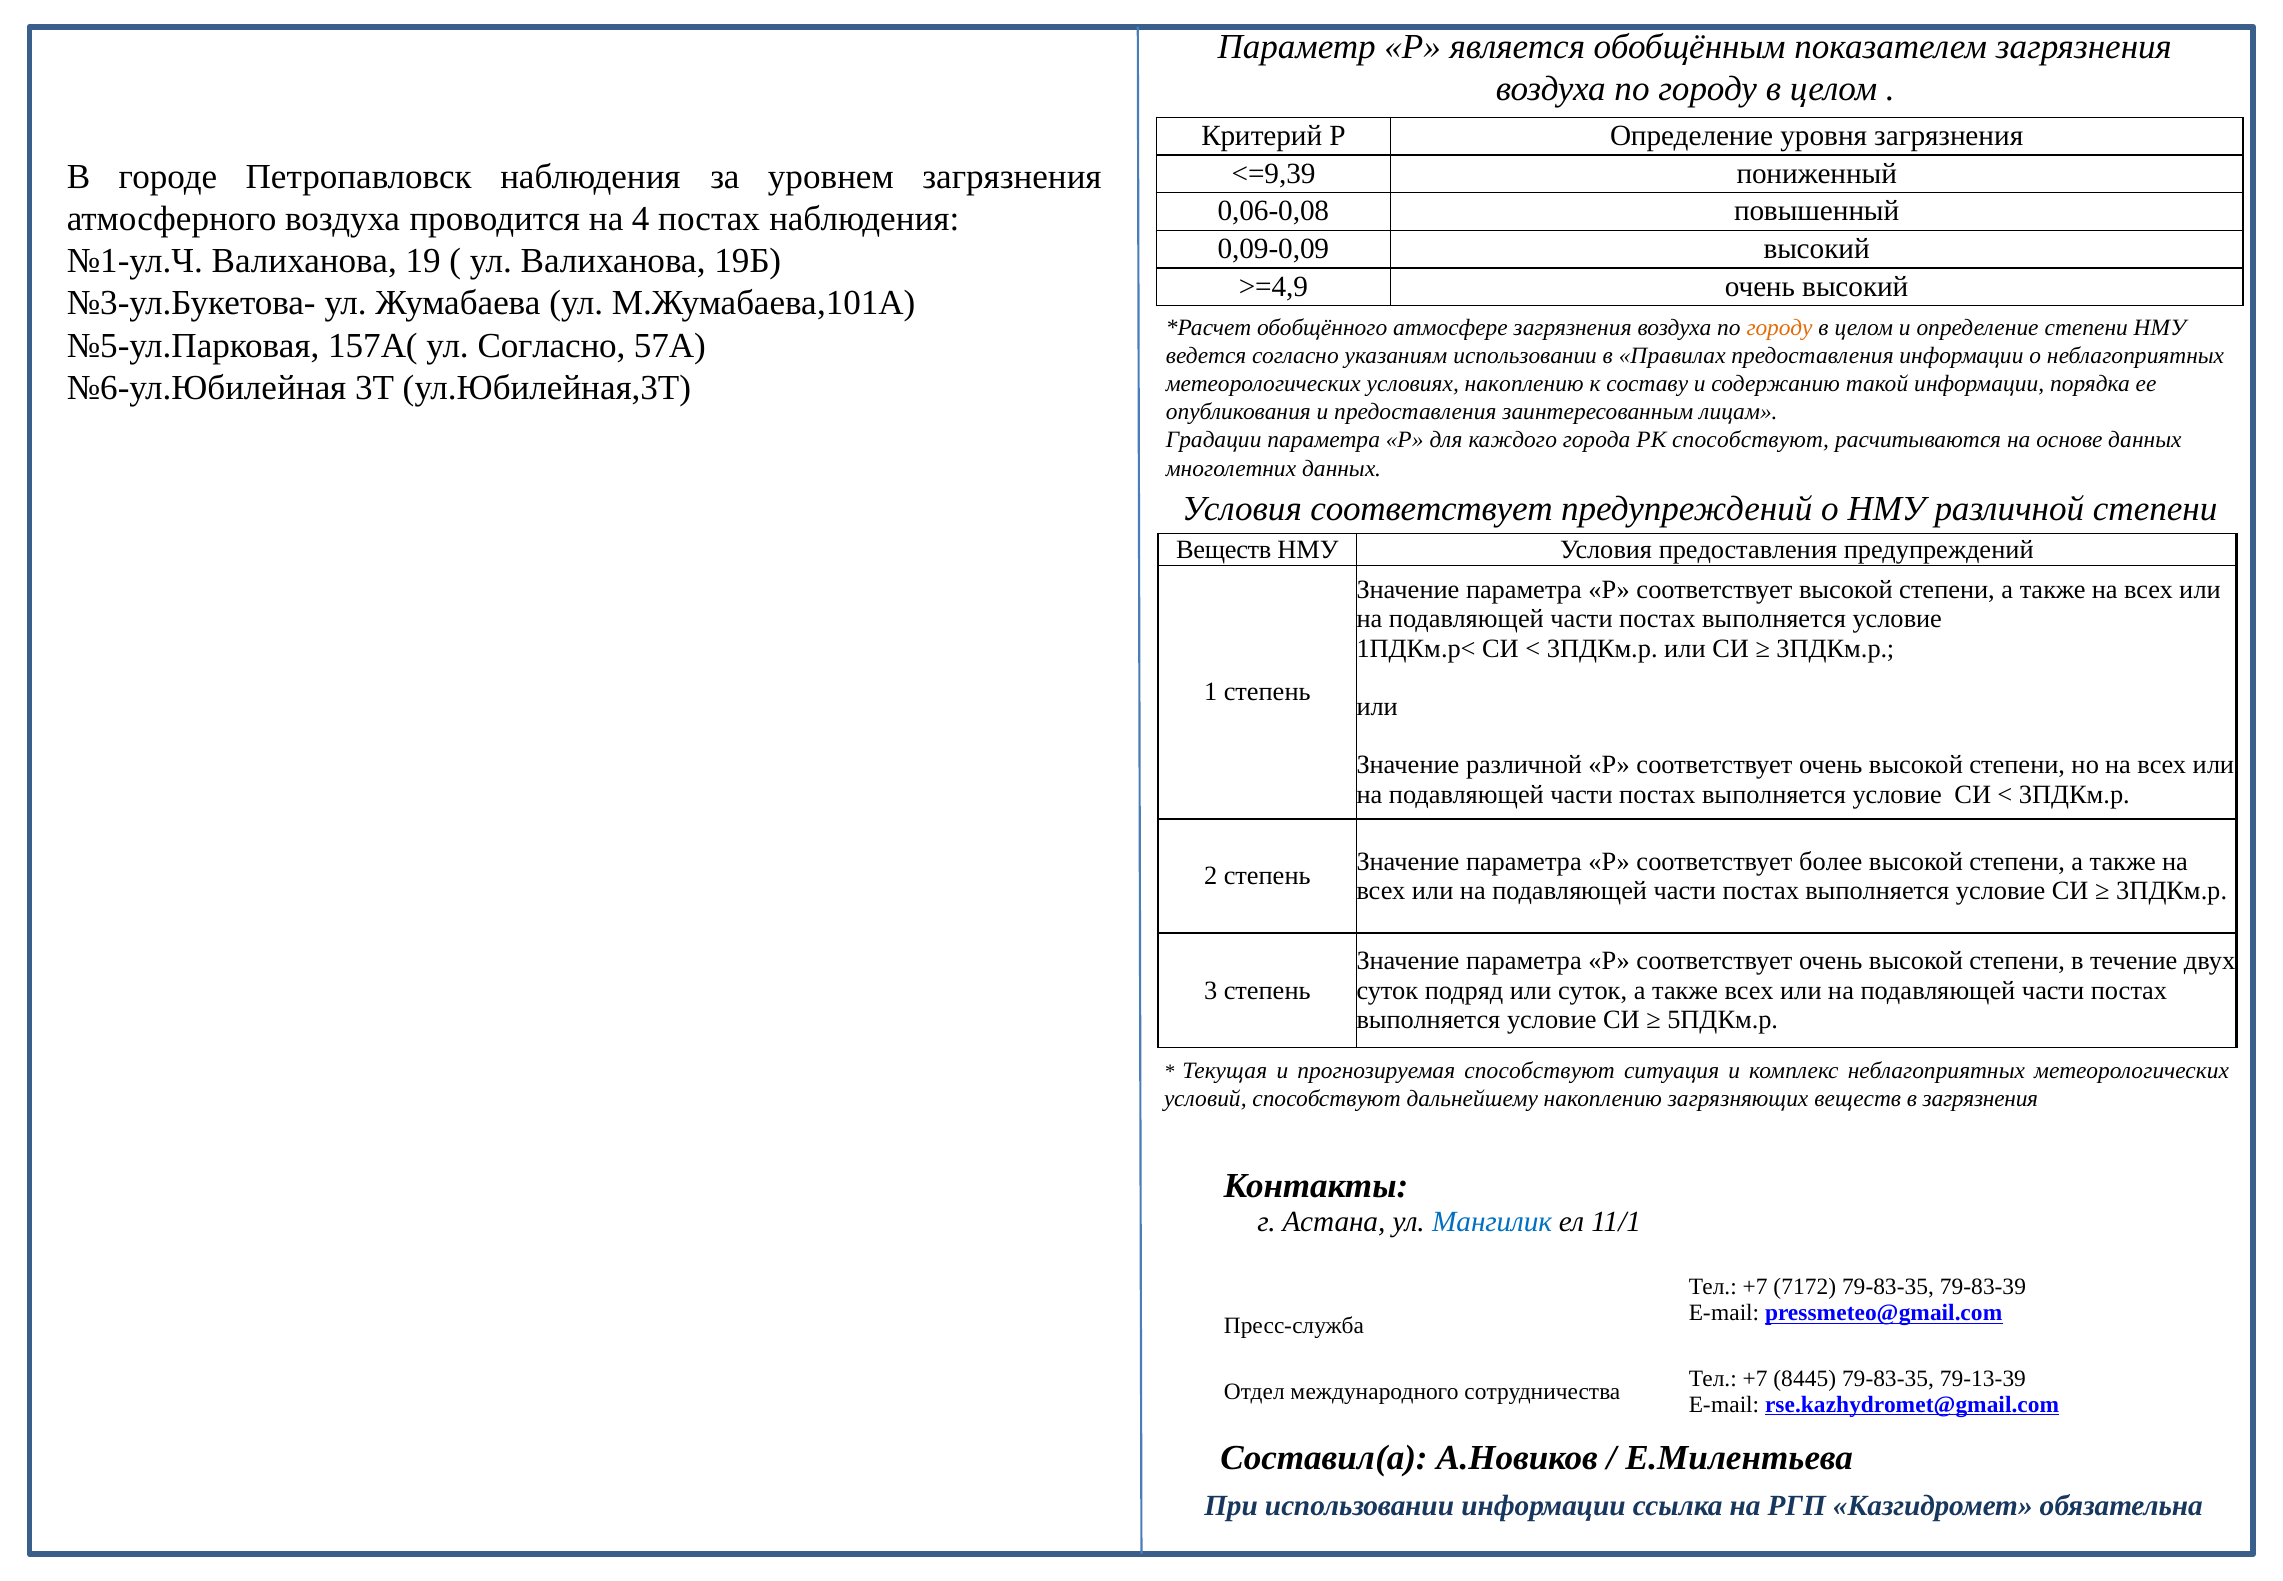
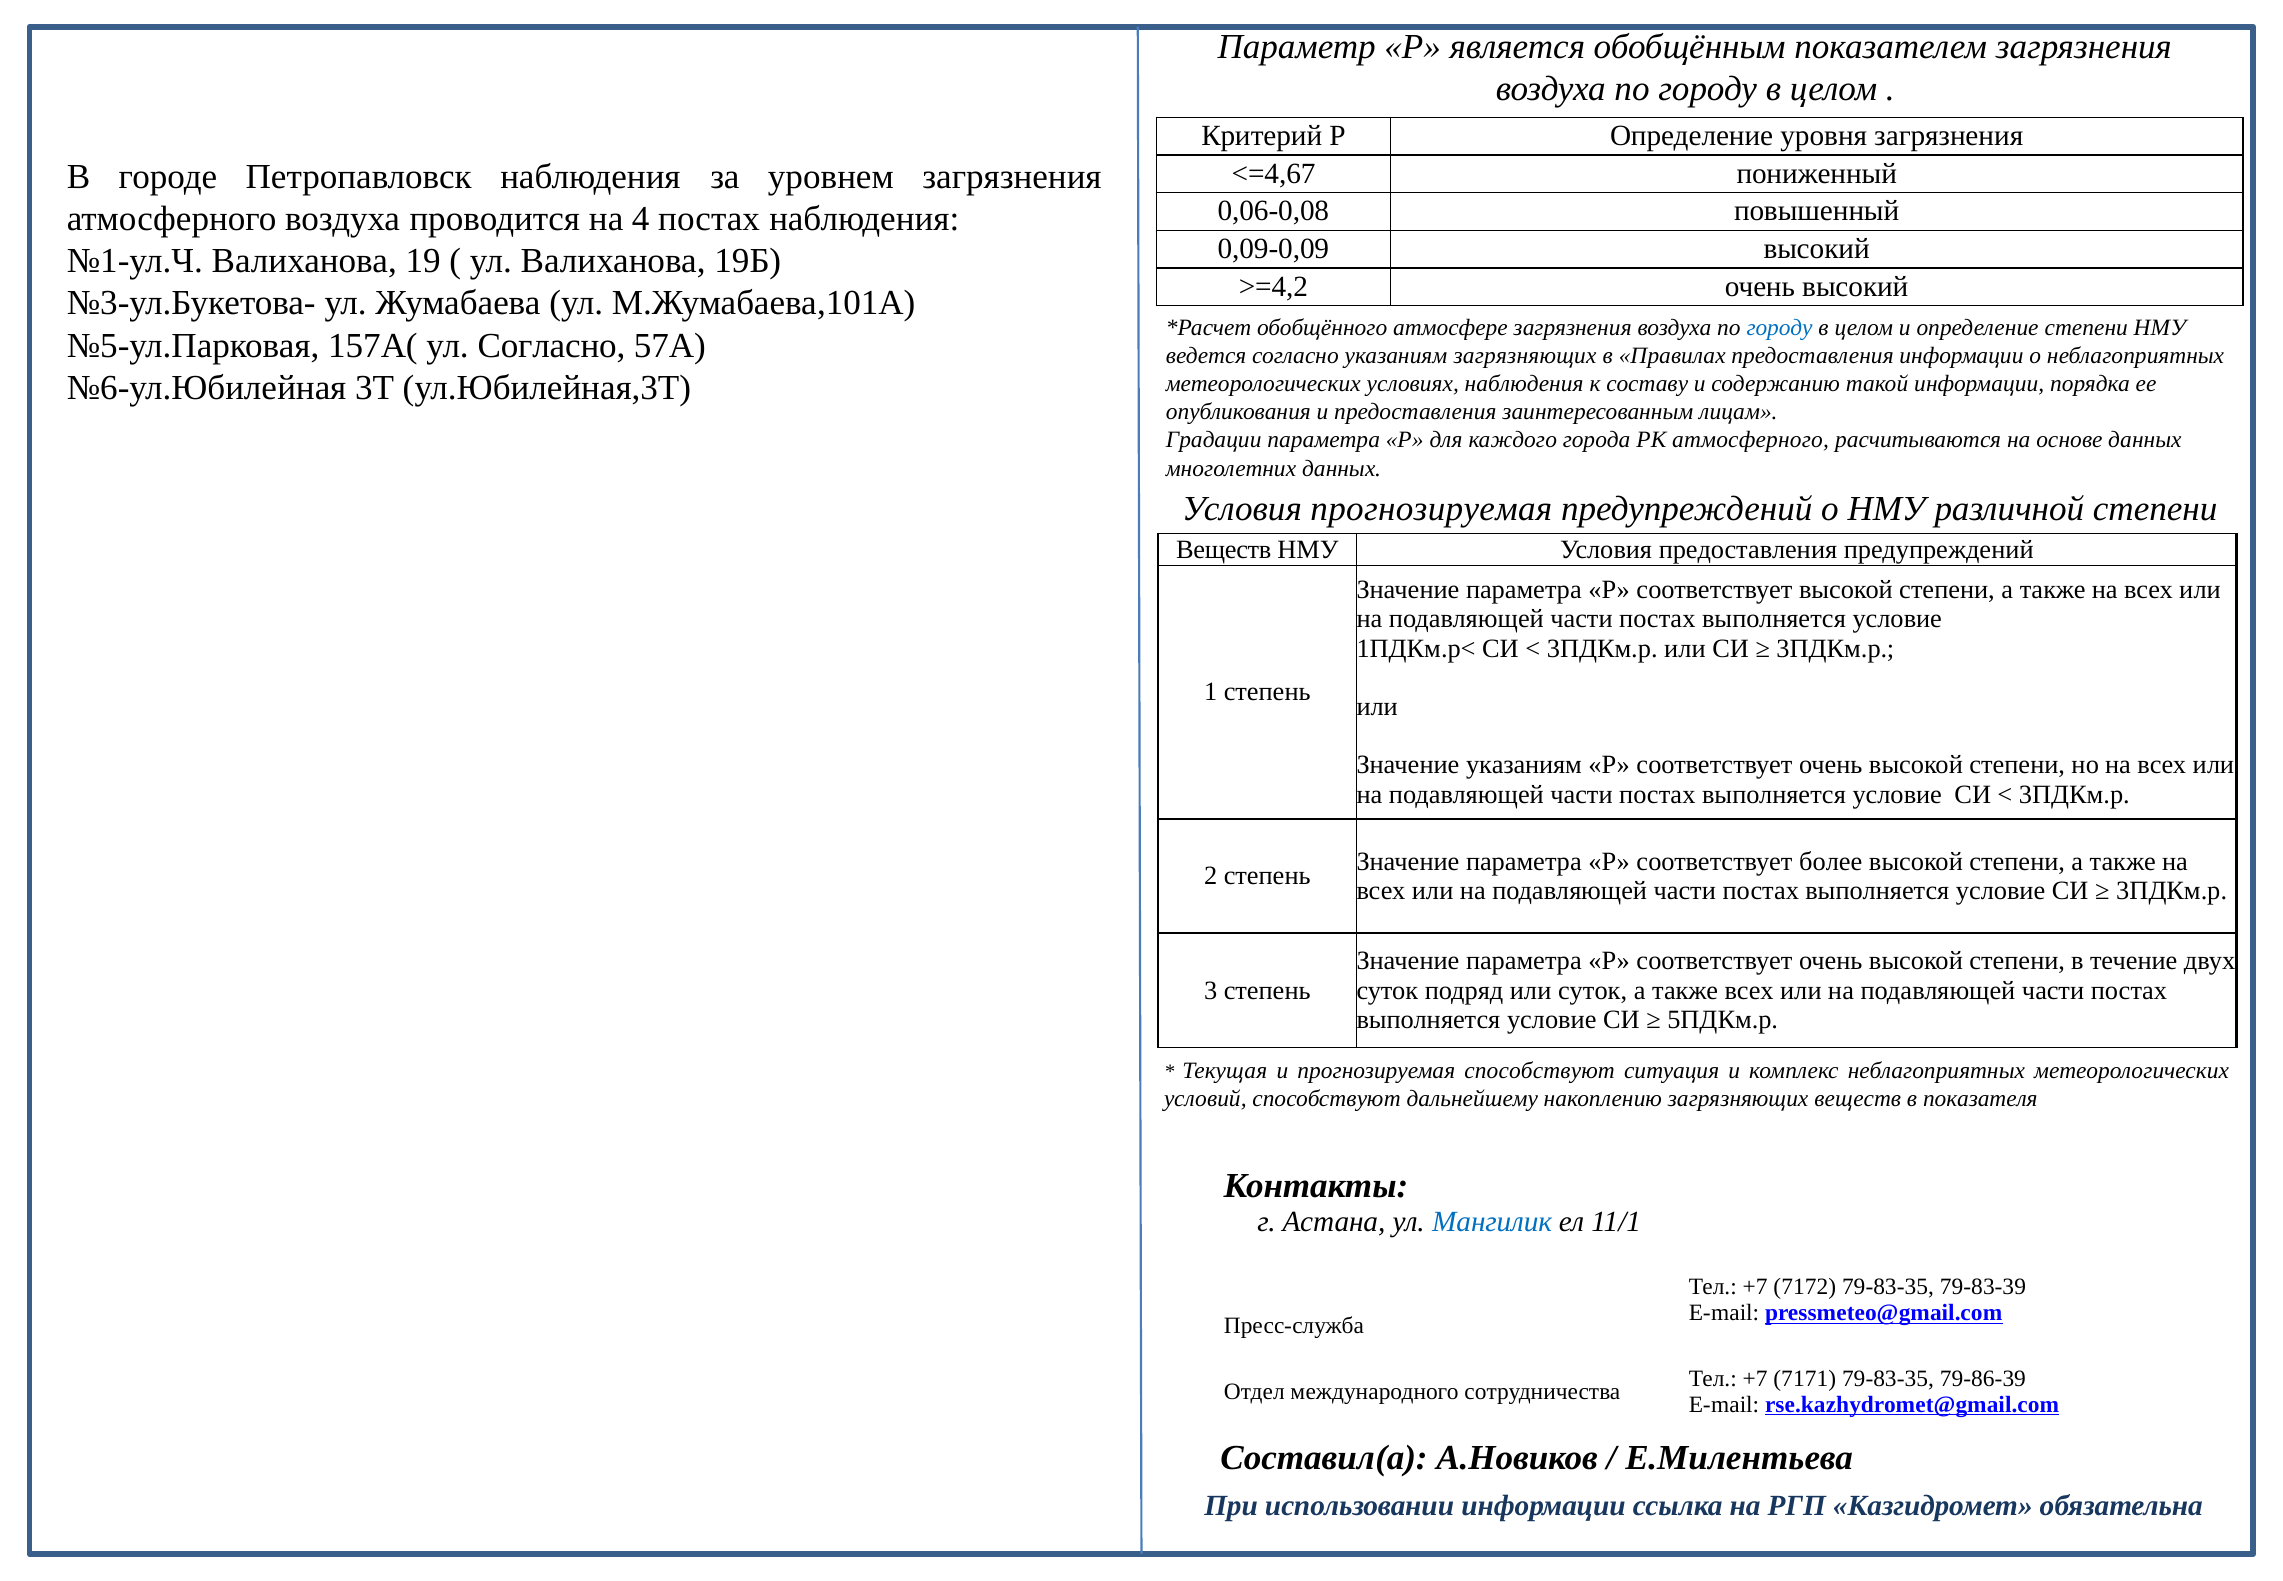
<=9,39: <=9,39 -> <=4,67 (1274, 173)
>=4,9: >=4,9 -> >=4,2 (1273, 286)
городу colour: orange -> blue (1780, 328)
указаниям использовании: использовании -> загрязняющих (1525, 356)
условиях накоплению: накоплению -> наблюдения (1524, 384)
РК способствуют: способствуют -> атмосферного (1751, 440)
Условия соответствует: соответствует -> прогнозируемая (1431, 509)
Значение различной: различной -> указаниям (1524, 765)
в загрязнения: загрязнения -> показателя (1980, 1098)
8445: 8445 -> 7171 (1805, 1378)
79-13-39: 79-13-39 -> 79-86-39 (1983, 1378)
